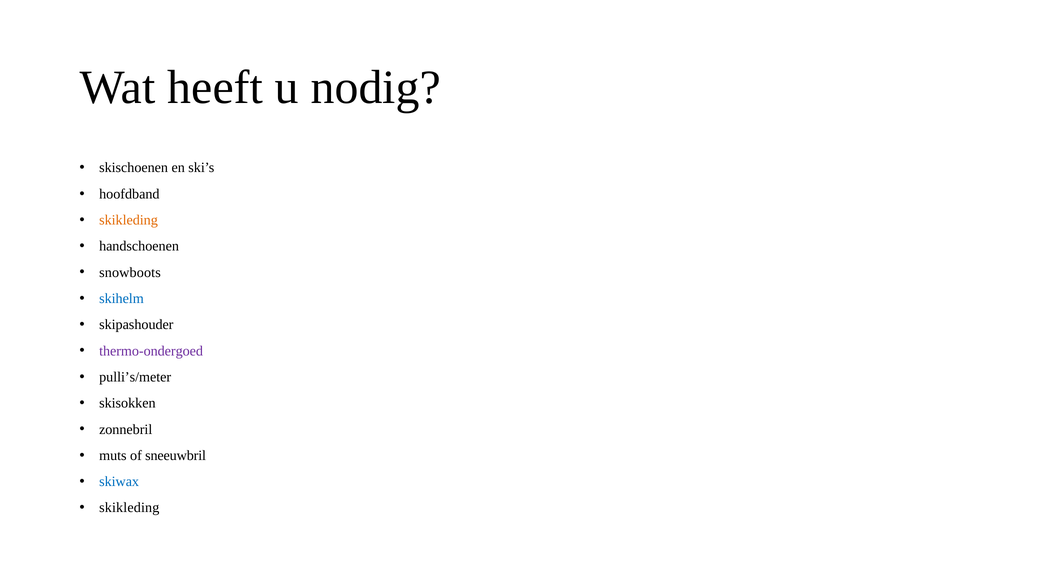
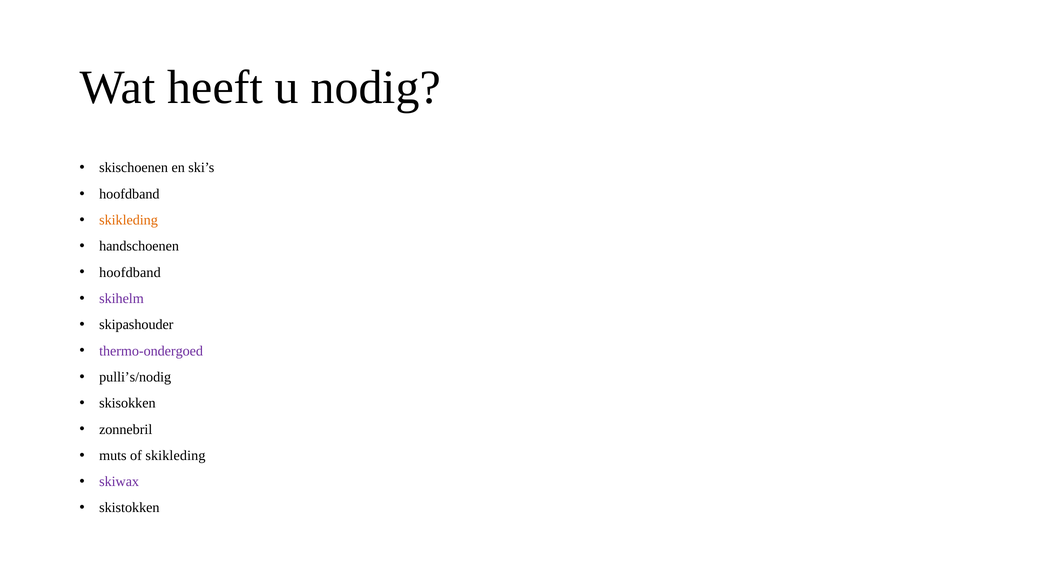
snowboots: snowboots -> hoofdband (130, 272)
skihelm colour: blue -> purple (121, 299)
pulli’s/meter: pulli’s/meter -> pulli’s/nodig (135, 377)
of sneeuwbril: sneeuwbril -> skikleding (175, 456)
skiwax colour: blue -> purple (119, 482)
skikleding: skikleding -> skistokken (129, 508)
